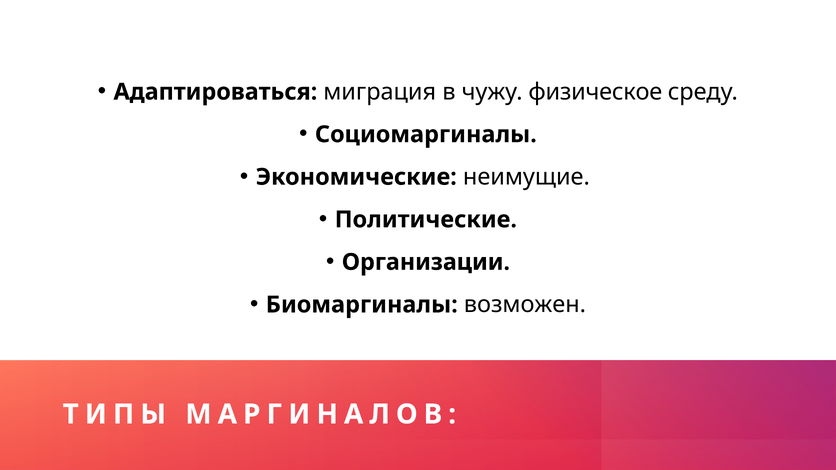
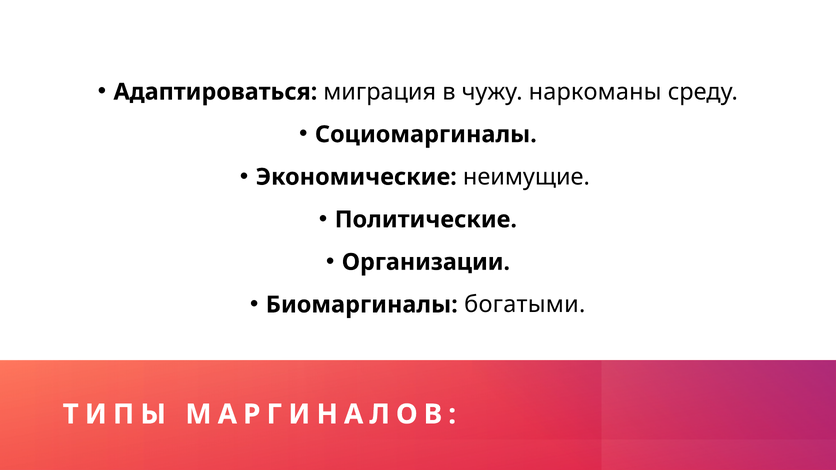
физическое: физическое -> наркоманы (595, 92)
возможен: возможен -> богатыми (525, 305)
